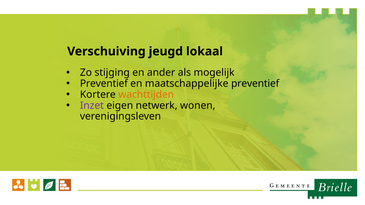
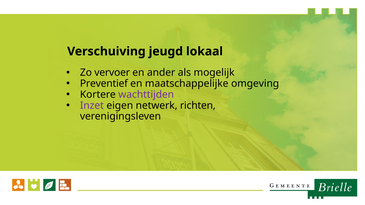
stijging: stijging -> vervoer (112, 73)
maatschappelijke preventief: preventief -> omgeving (255, 84)
wachttijden colour: orange -> purple (146, 95)
wonen: wonen -> richten (198, 106)
